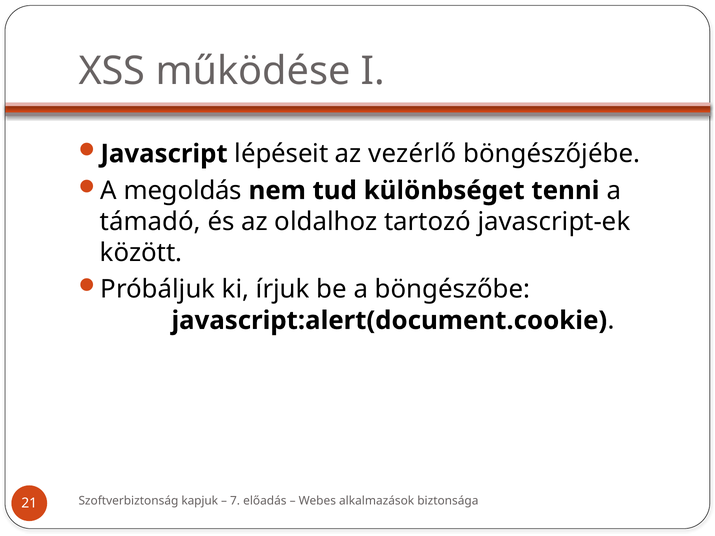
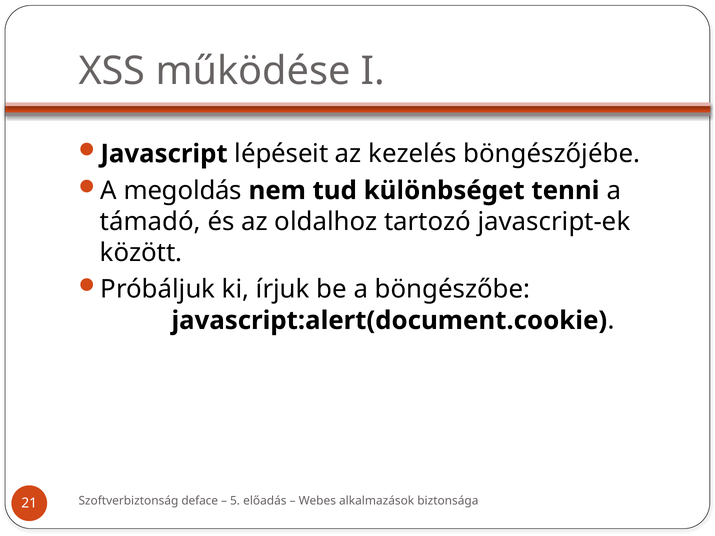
vezérlő: vezérlő -> kezelés (413, 154)
kapjuk: kapjuk -> deface (200, 501)
7: 7 -> 5 (235, 501)
